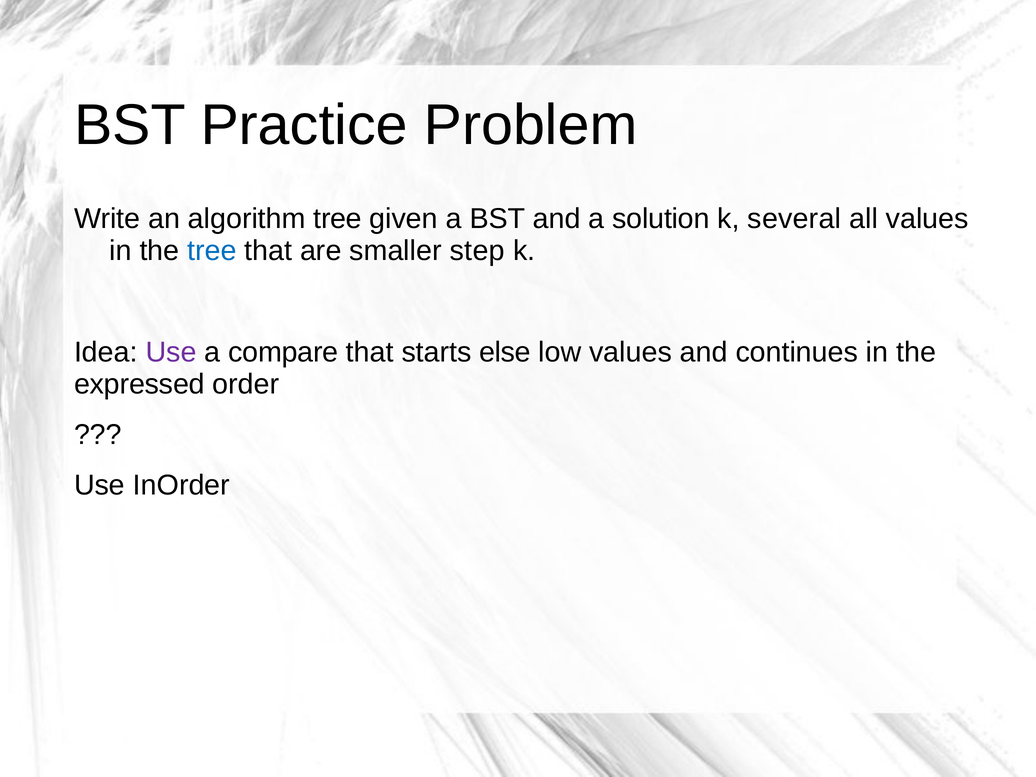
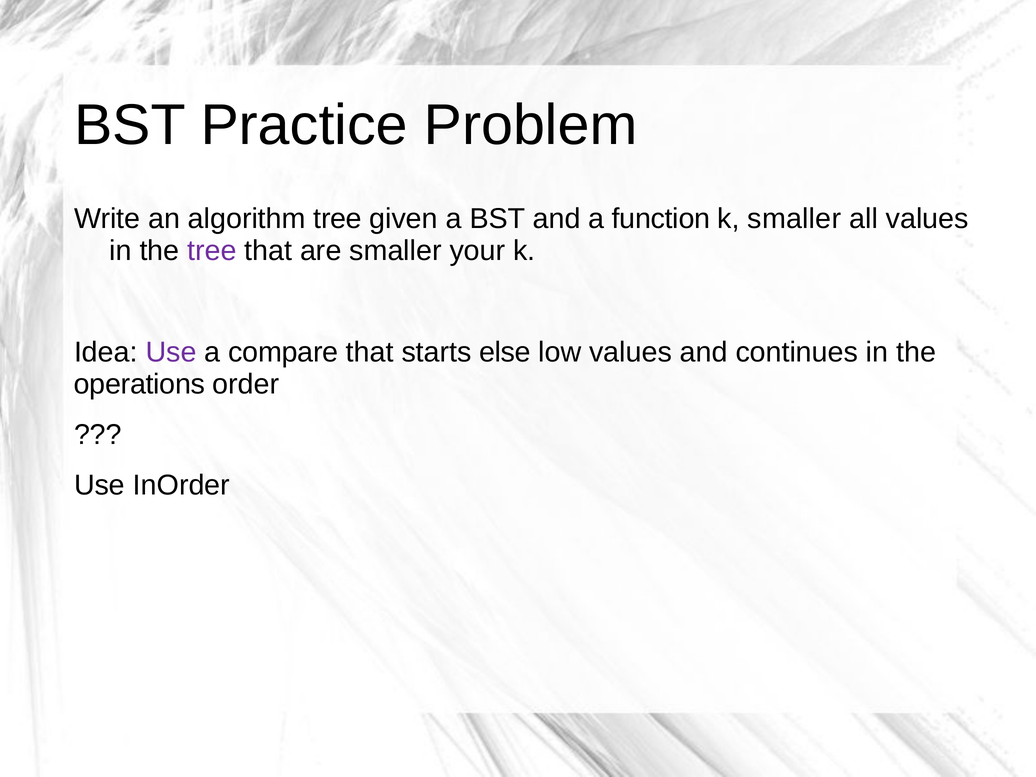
solution: solution -> function (661, 219)
k several: several -> smaller (794, 219)
tree colour: blue -> purple (212, 251)
step: step -> your (477, 251)
expressed: expressed -> operations (139, 384)
